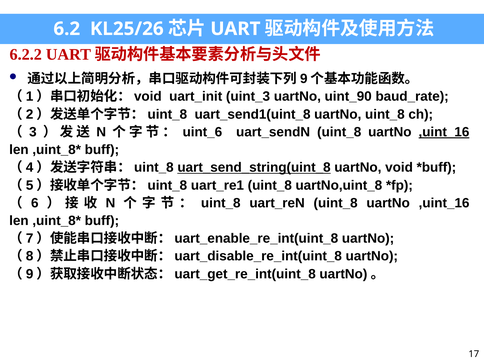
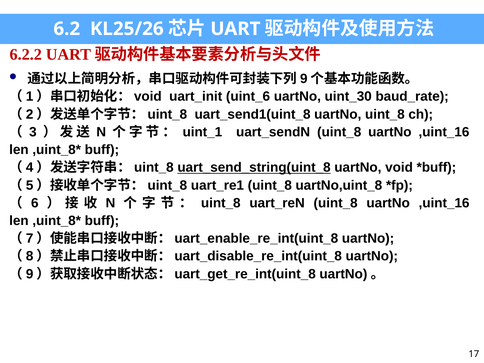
uint_3: uint_3 -> uint_6 (248, 97)
uint_90: uint_90 -> uint_30 (348, 97)
uint_6: uint_6 -> uint_1 (202, 132)
,uint_16 underline: present -> none (444, 132)
